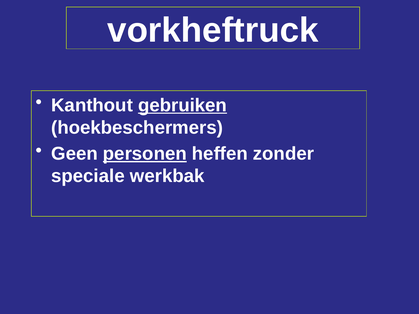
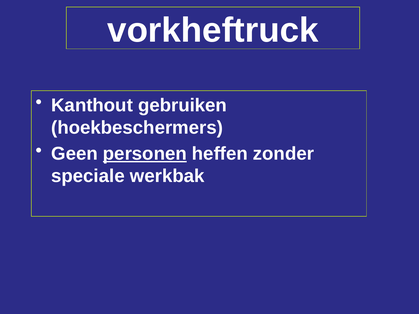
gebruiken underline: present -> none (183, 105)
